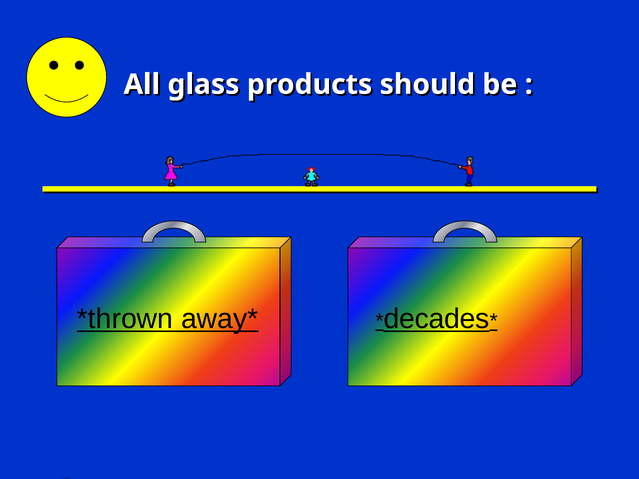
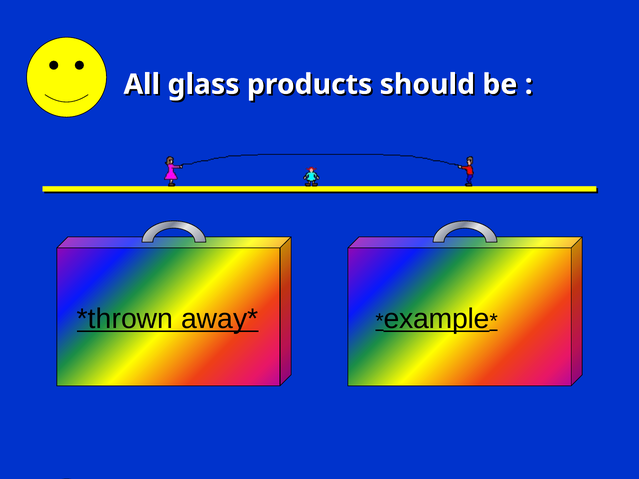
decades: decades -> example (437, 319)
